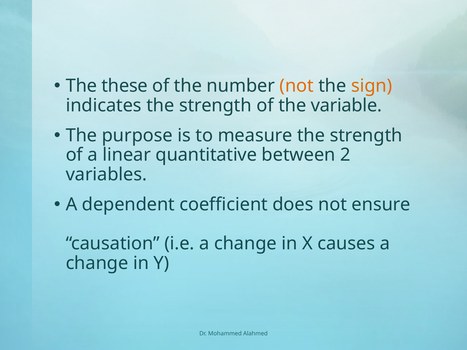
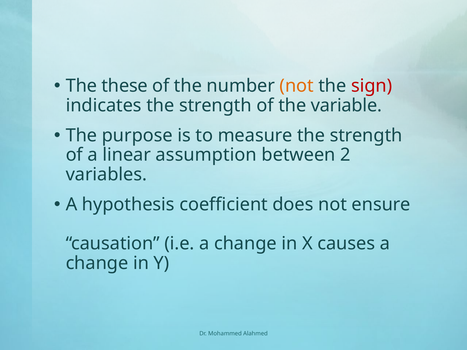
sign colour: orange -> red (372, 86)
quantitative: quantitative -> assumption (206, 155)
dependent: dependent -> hypothesis (128, 205)
